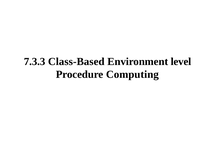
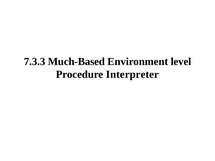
Class-Based: Class-Based -> Much-Based (76, 62)
Computing: Computing -> Interpreter (132, 75)
